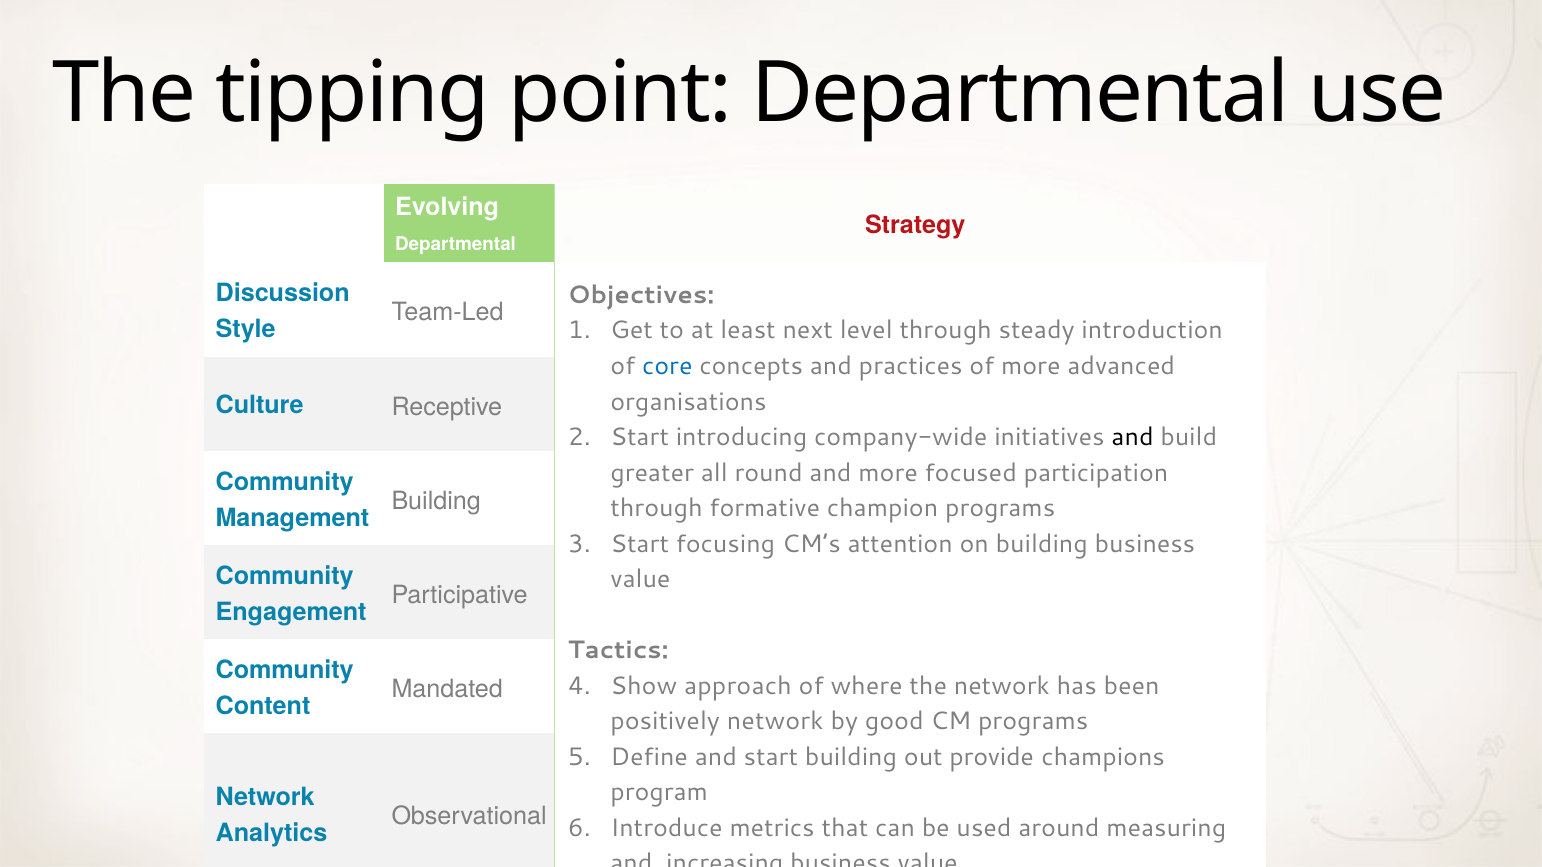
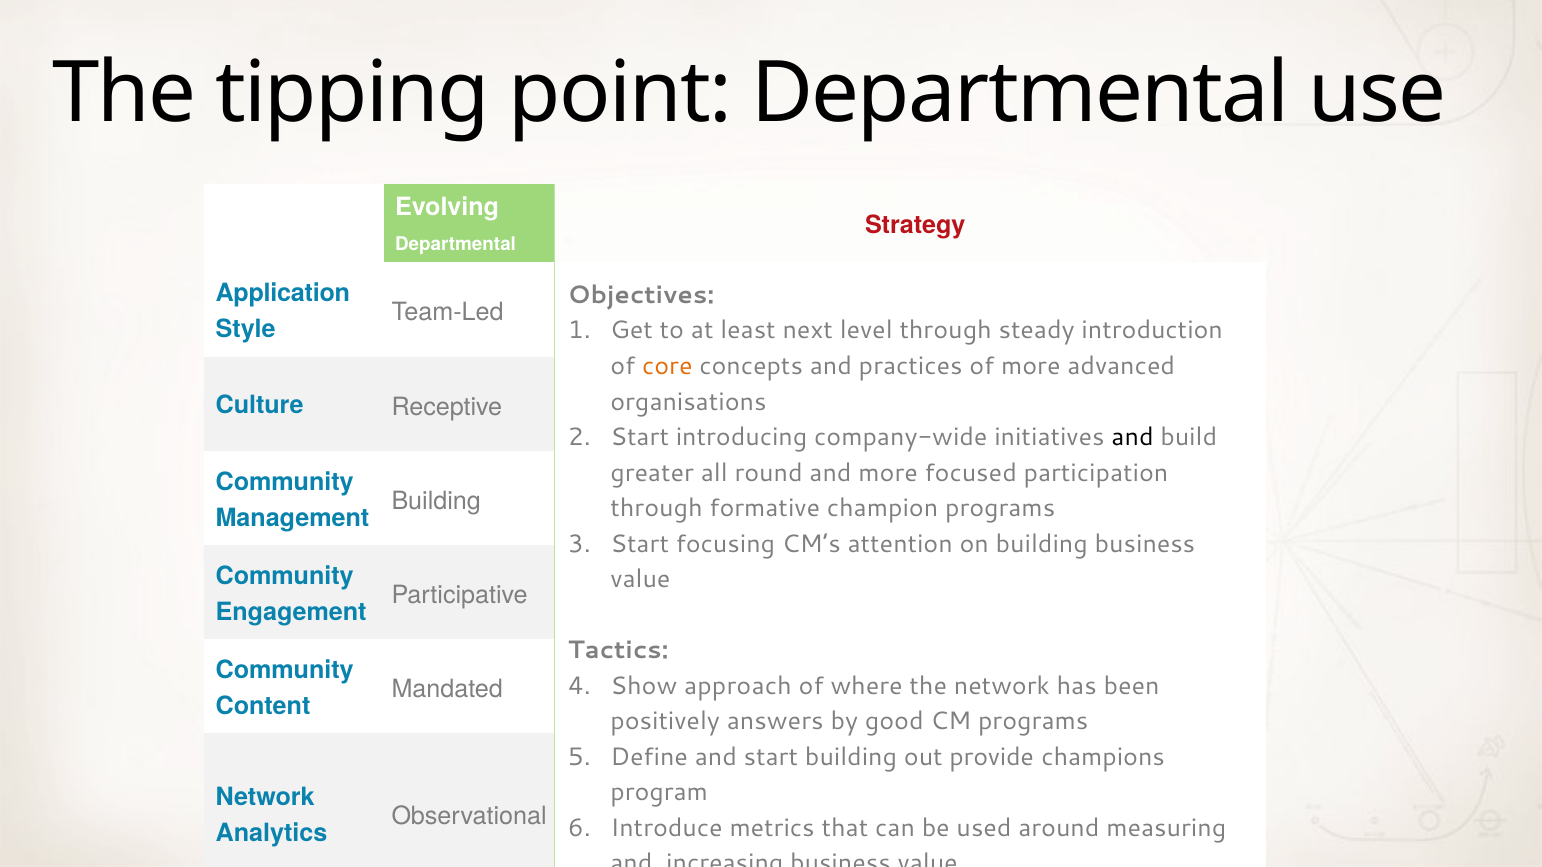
Discussion: Discussion -> Application (283, 294)
core colour: blue -> orange (667, 366)
positively network: network -> answers (775, 722)
